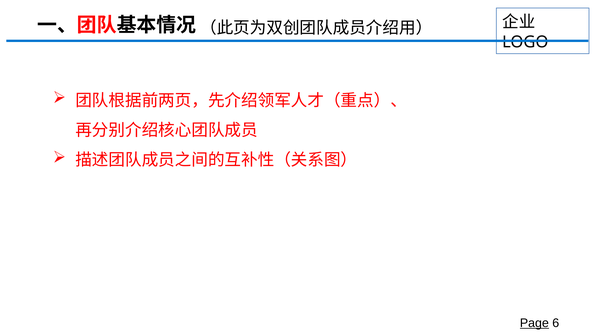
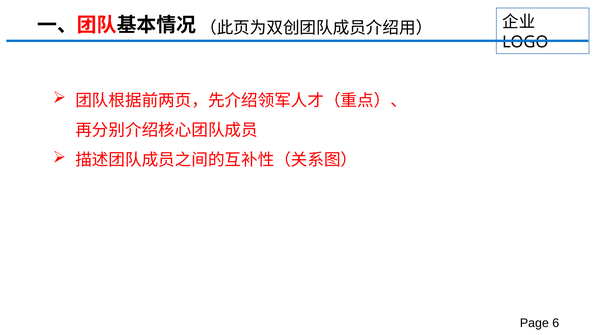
Page underline: present -> none (534, 323)
